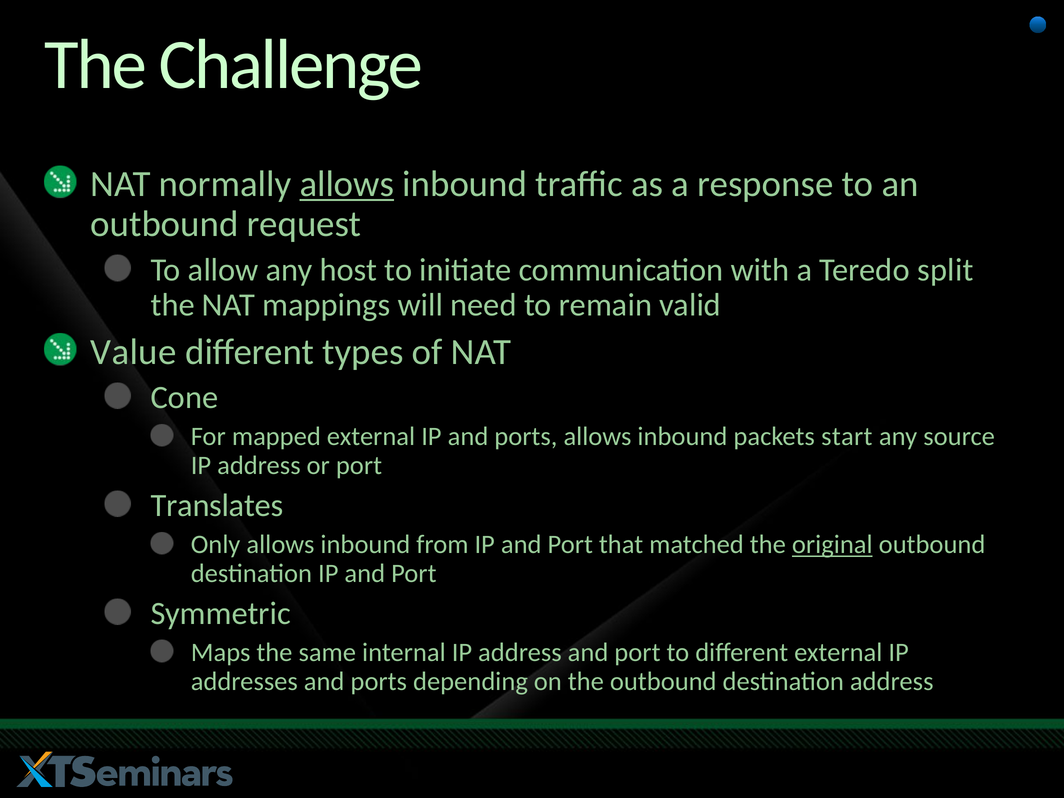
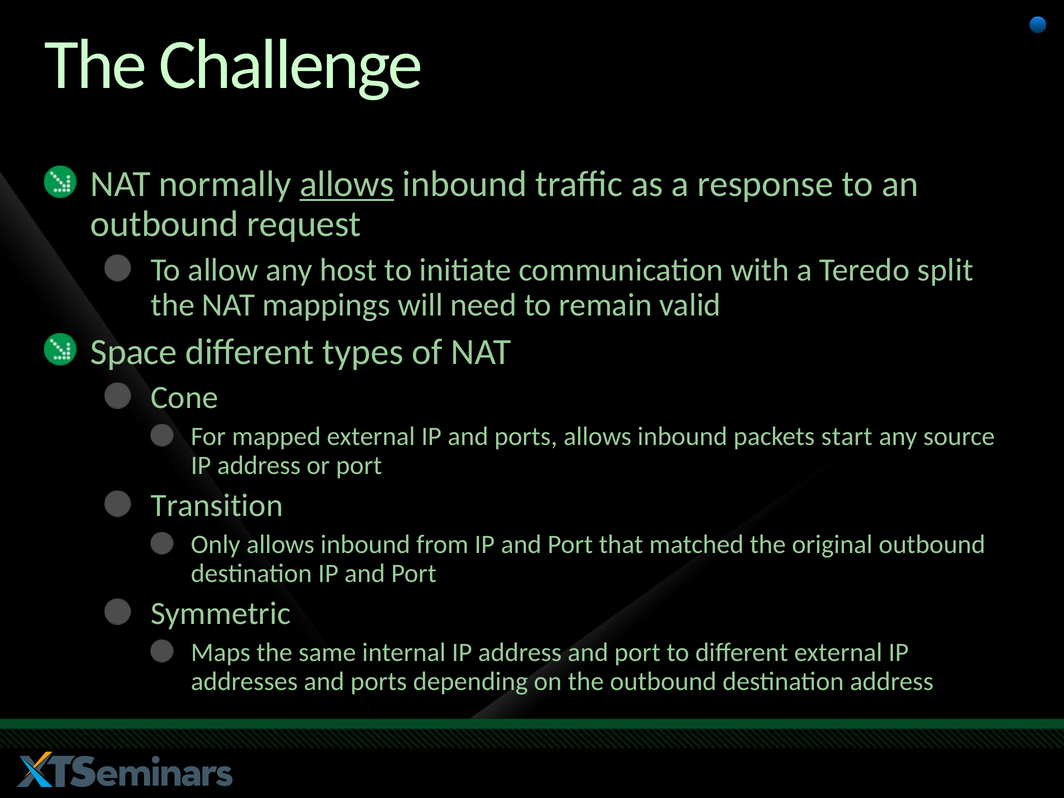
Value: Value -> Space (134, 352)
Translates: Translates -> Transition (217, 506)
original underline: present -> none (832, 545)
